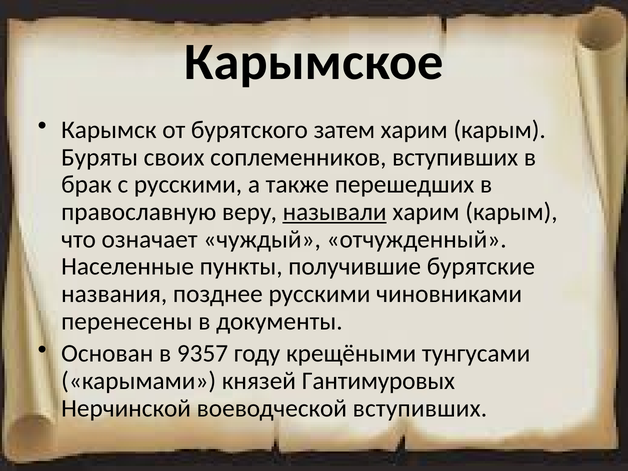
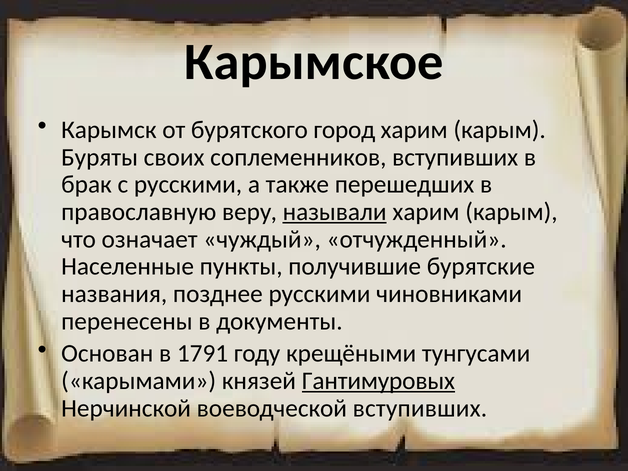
затем: затем -> город (344, 130)
9357: 9357 -> 1791 (202, 354)
Гантимуровых underline: none -> present (378, 381)
